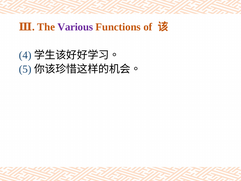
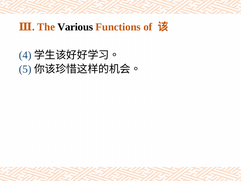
Various colour: purple -> black (75, 27)
